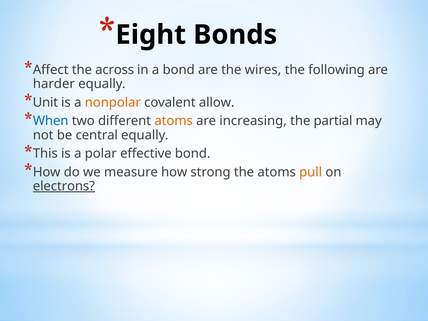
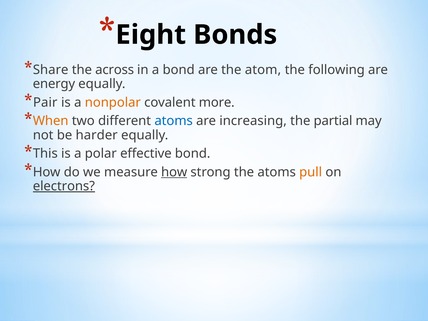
Affect: Affect -> Share (51, 70)
wires: wires -> atom (263, 70)
harder: harder -> energy (54, 84)
Unit: Unit -> Pair (45, 102)
allow: allow -> more (217, 102)
When colour: blue -> orange (51, 121)
atoms colour: orange -> blue (174, 121)
central: central -> harder (97, 135)
how underline: none -> present (174, 172)
